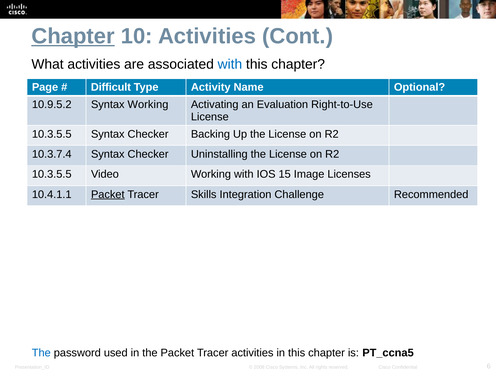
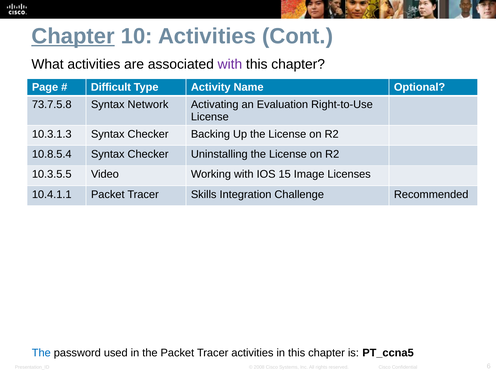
with colour: blue -> purple (230, 64)
10.9.5.2: 10.9.5.2 -> 73.7.5.8 (52, 105)
Syntax Working: Working -> Network (148, 105)
10.3.5.5: 10.3.5.5 -> 10.3.1.3 (52, 134)
10.3.7.4: 10.3.7.4 -> 10.8.5.4 (52, 154)
Packet underline: present -> none (108, 194)
